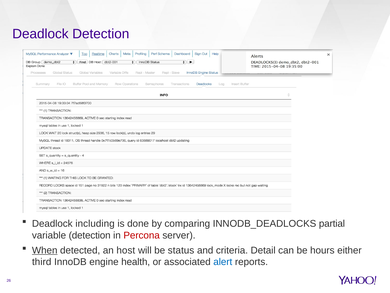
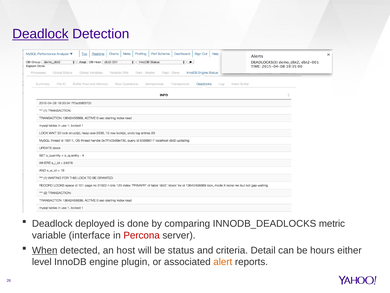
Deadlock underline: none -> present (40, 34)
including: including -> deployed (95, 223)
partial: partial -> metric (332, 223)
variable detection: detection -> interface (90, 235)
third: third -> level (42, 262)
health: health -> plugin (136, 262)
alert colour: blue -> orange (223, 262)
